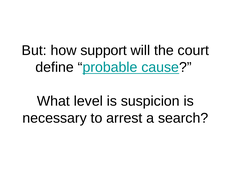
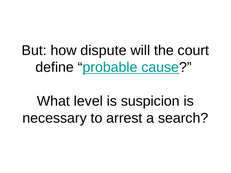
support: support -> dispute (104, 50)
